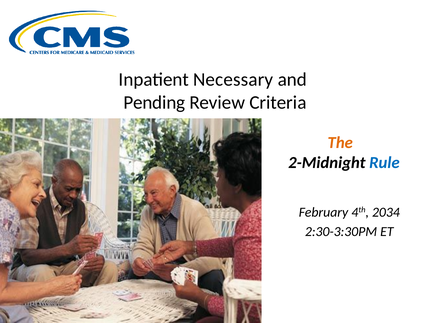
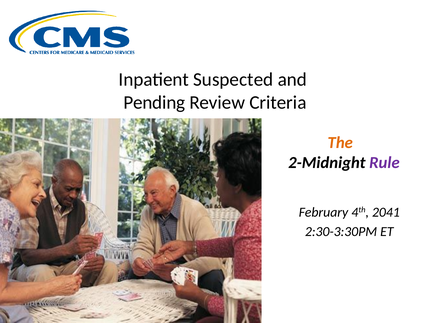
Necessary: Necessary -> Suspected (233, 79)
Rule colour: blue -> purple (384, 162)
2034: 2034 -> 2041 (386, 212)
